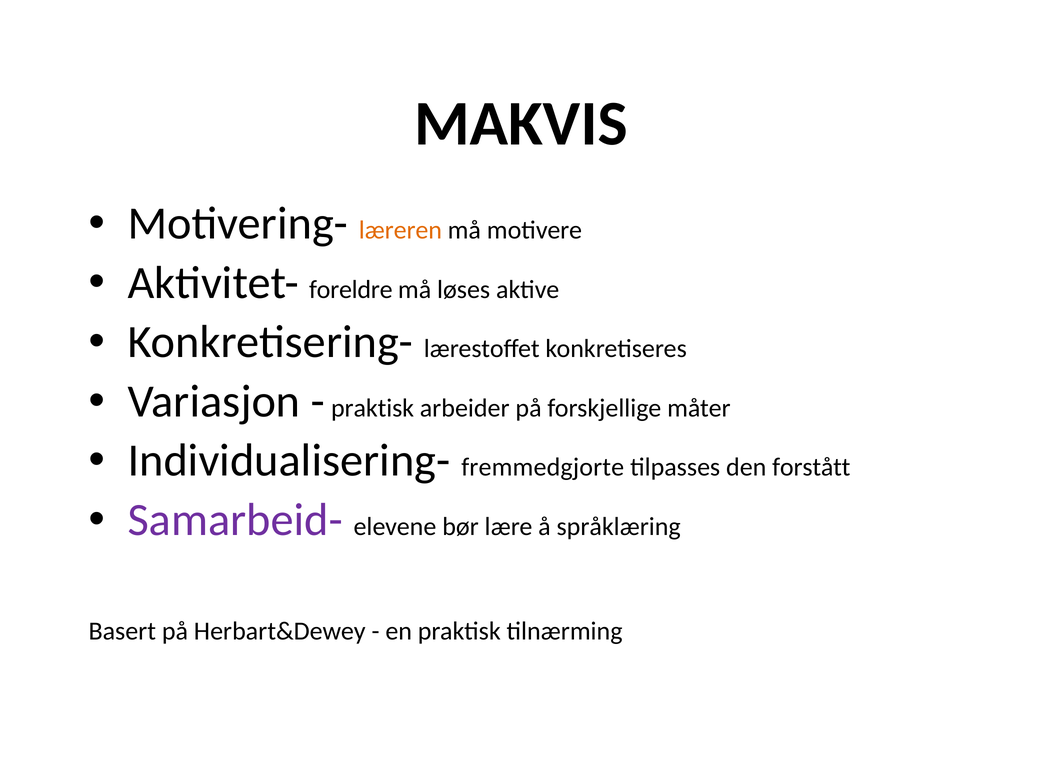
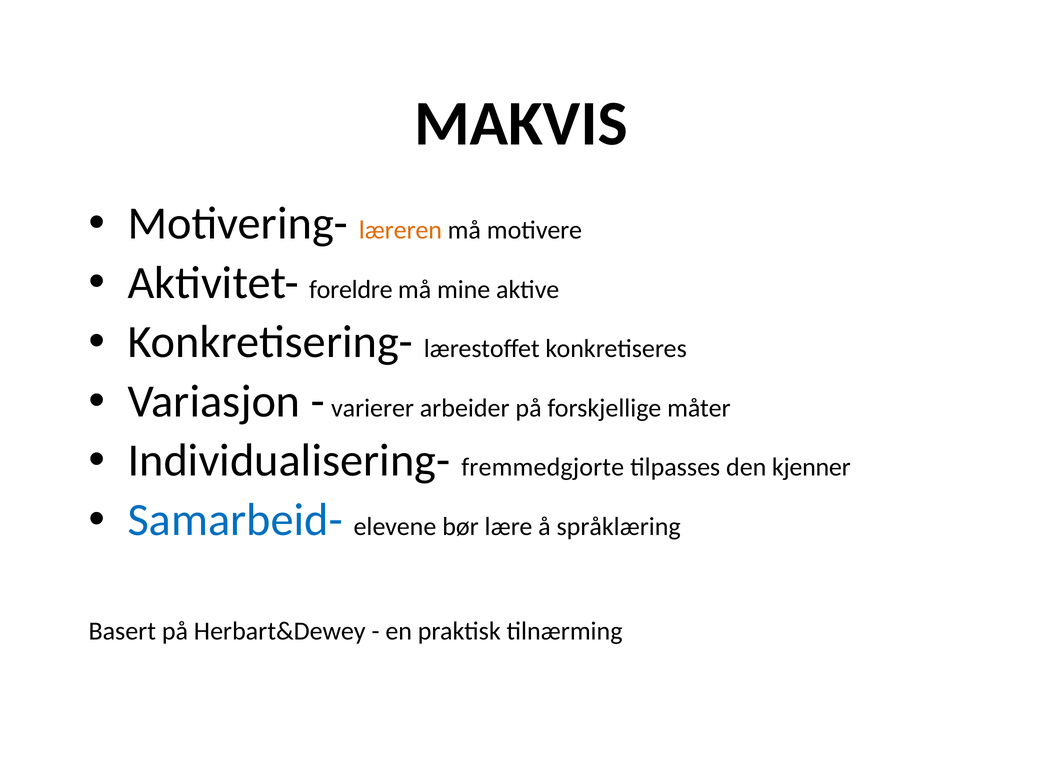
løses: løses -> mine (464, 290)
praktisk: praktisk -> varierer (373, 408)
forstått: forstått -> kjenner (811, 468)
Samarbeid- colour: purple -> blue (235, 520)
